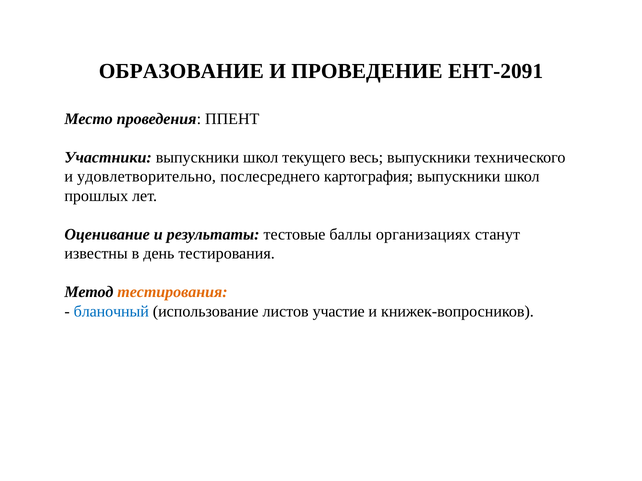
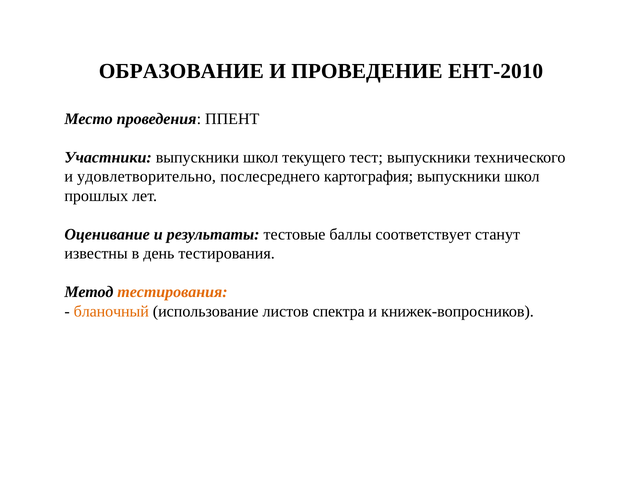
ЕНТ-2091: ЕНТ-2091 -> ЕНТ-2010 (496, 71)
весь: весь -> тест (366, 157)
организациях: организациях -> соответствует (423, 234)
бланочный colour: blue -> orange (111, 312)
участие: участие -> спектра (339, 312)
